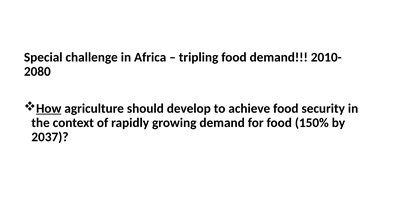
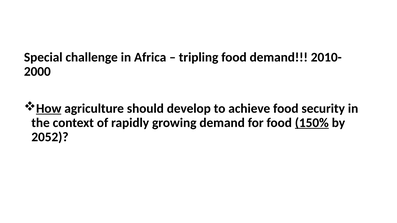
2080: 2080 -> 2000 (37, 72)
150% underline: none -> present (312, 123)
2037: 2037 -> 2052 (50, 137)
